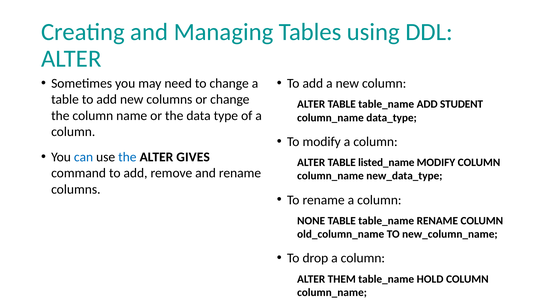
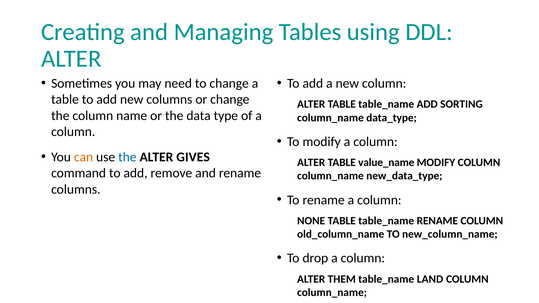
STUDENT: STUDENT -> SORTING (461, 104)
can colour: blue -> orange (84, 157)
listed_name: listed_name -> value_name (386, 163)
HOLD: HOLD -> LAND (430, 279)
